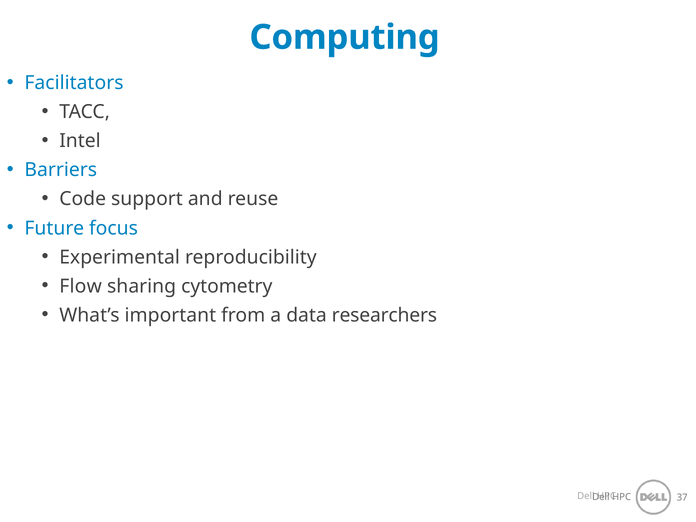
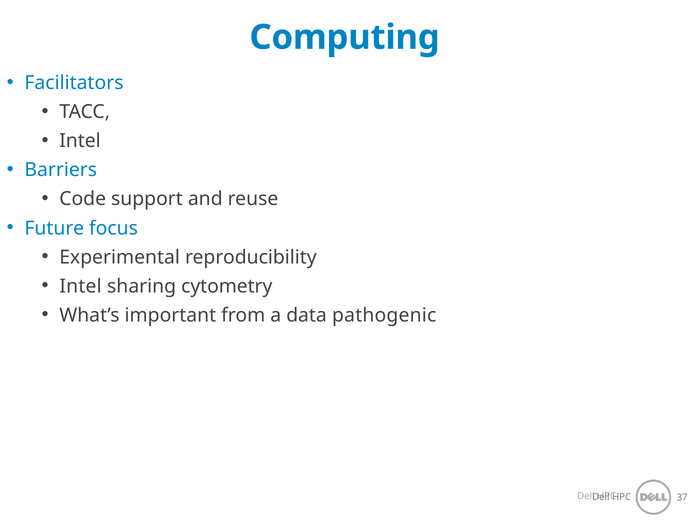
Flow: Flow -> Intel (81, 286)
researchers: researchers -> pathogenic (384, 315)
